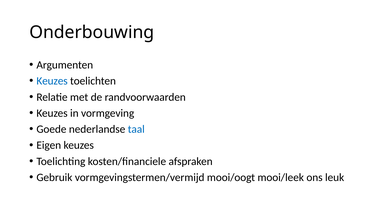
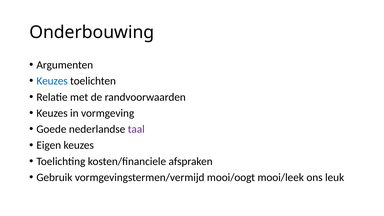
taal colour: blue -> purple (136, 129)
